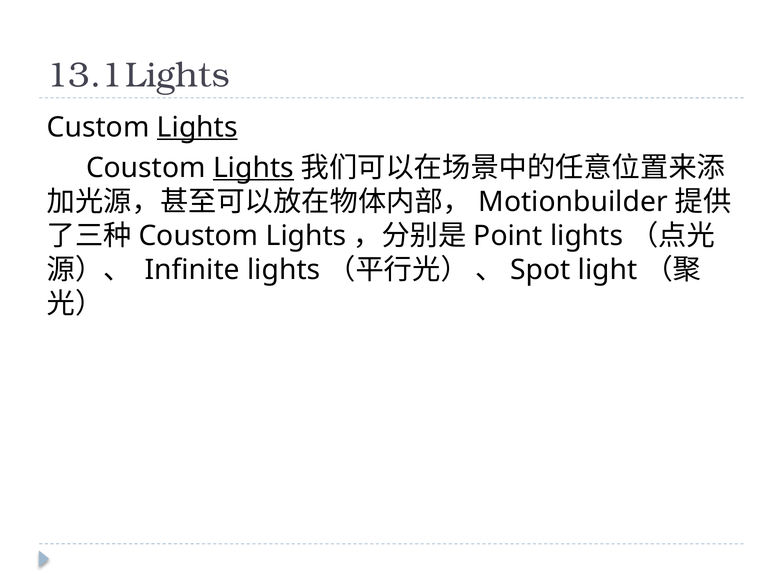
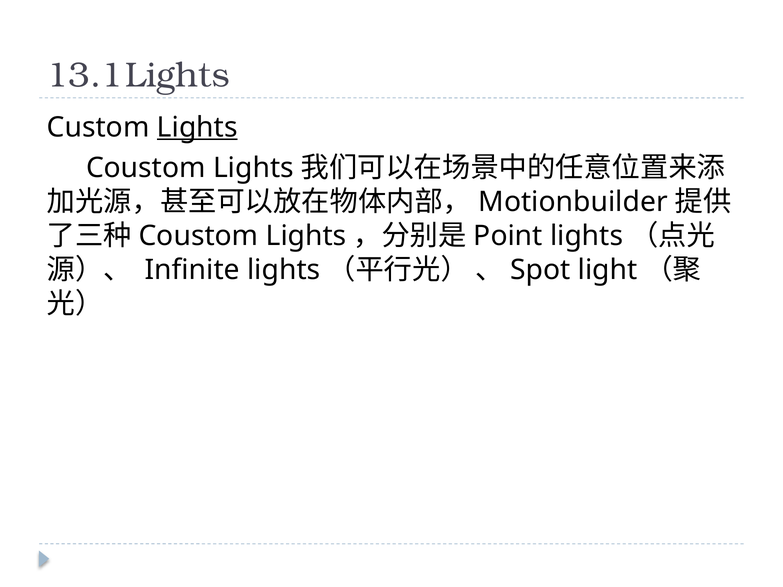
Lights underline: present -> none (254, 168)
